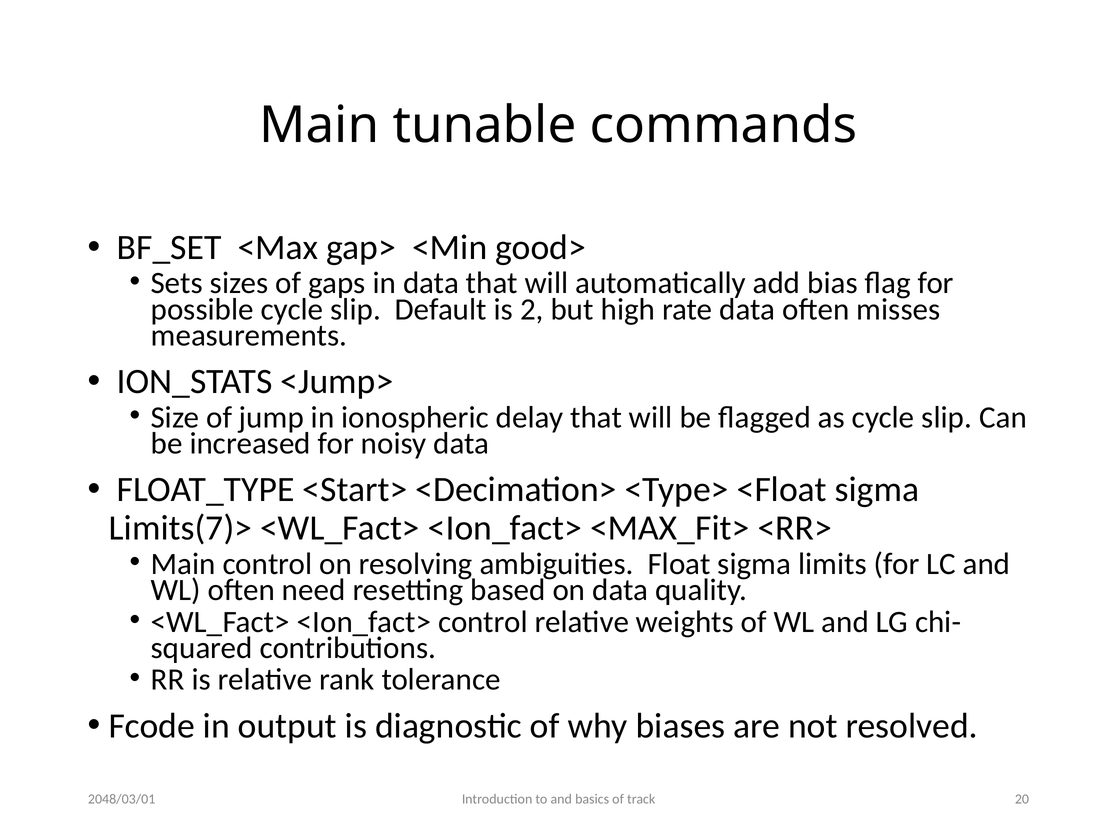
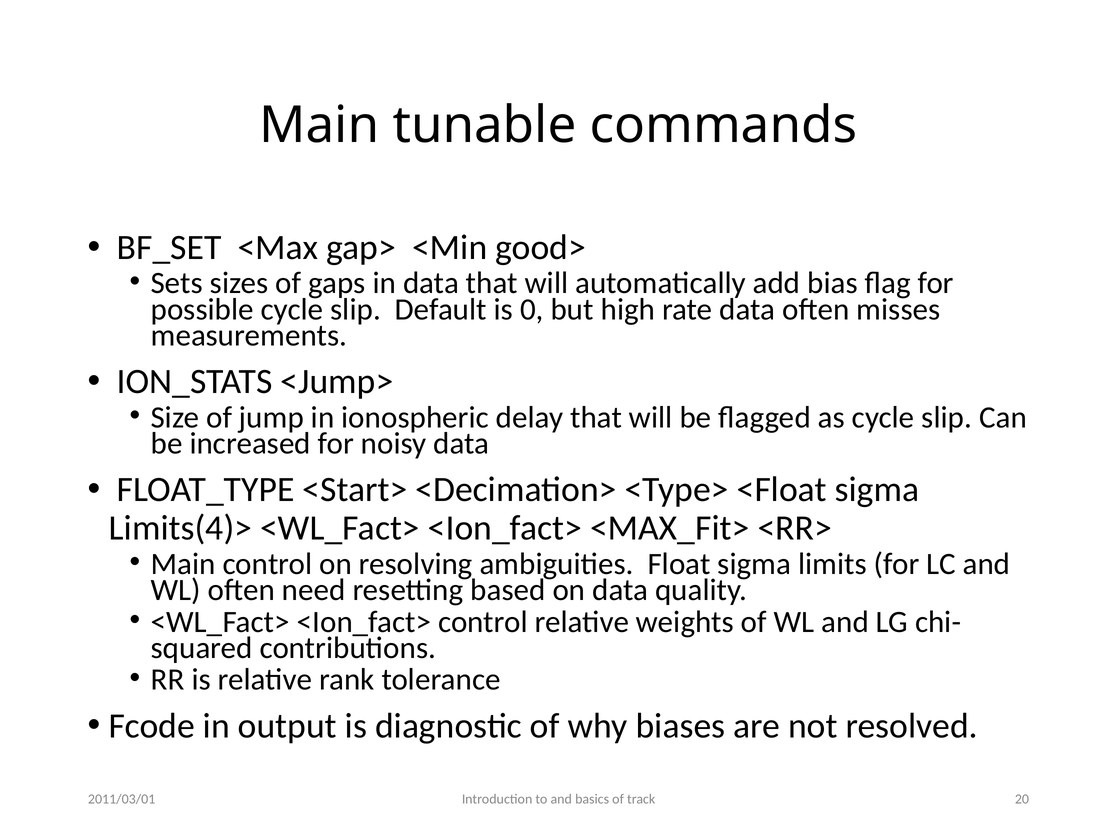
2: 2 -> 0 (532, 310)
Limits(7)>: Limits(7)> -> Limits(4)> (181, 529)
2048/03/01: 2048/03/01 -> 2011/03/01 (122, 800)
